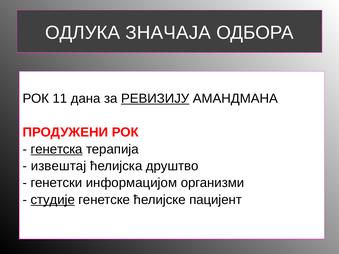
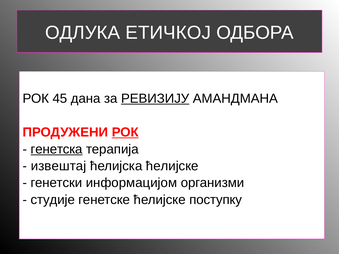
ЗНАЧАЈА: ЗНАЧАЈА -> ЕТИЧКОЈ (168, 33)
11: 11 -> 45 (60, 99)
РОК underline: none -> present (125, 132)
ћелијска друштво: друштво -> ћелијске (172, 166)
студије underline: present -> none (53, 200)
пацијент: пацијент -> поступку (216, 200)
